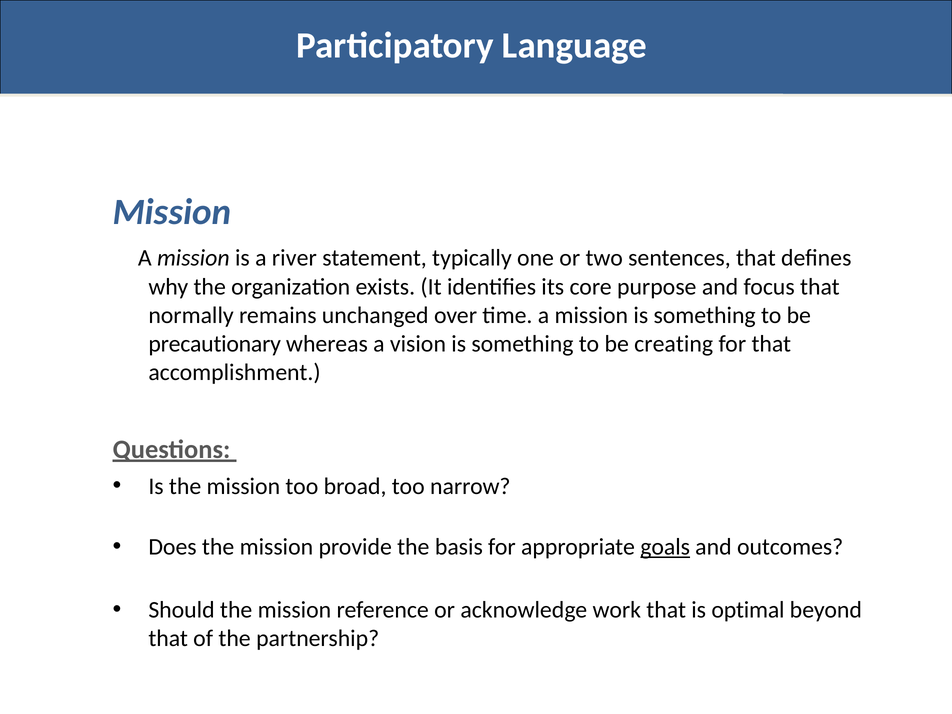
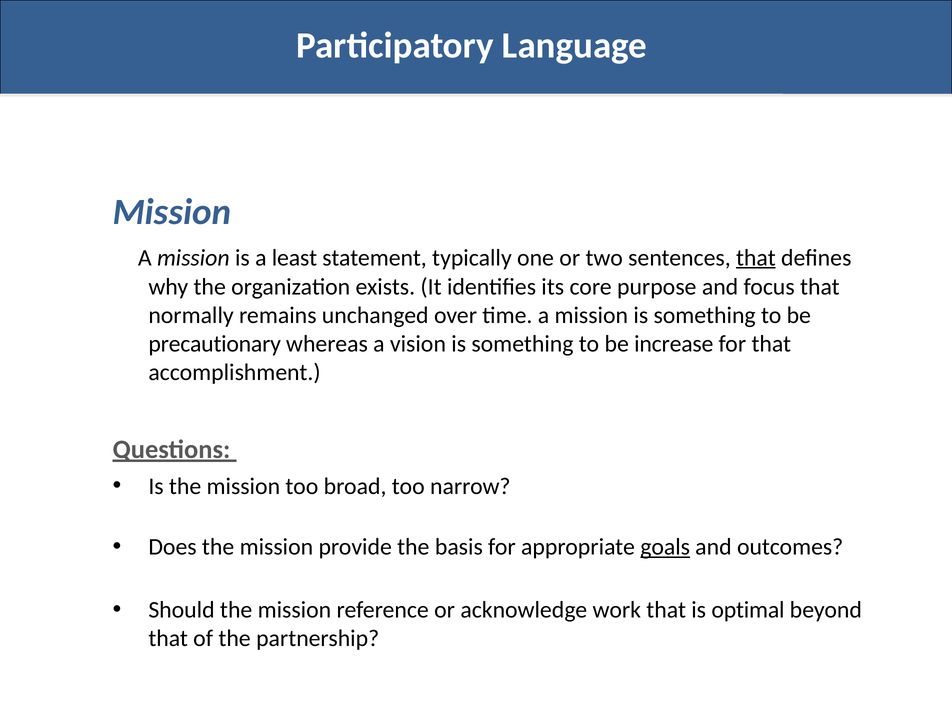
river: river -> least (294, 258)
that underline: none -> present (756, 258)
creating: creating -> increase (674, 344)
